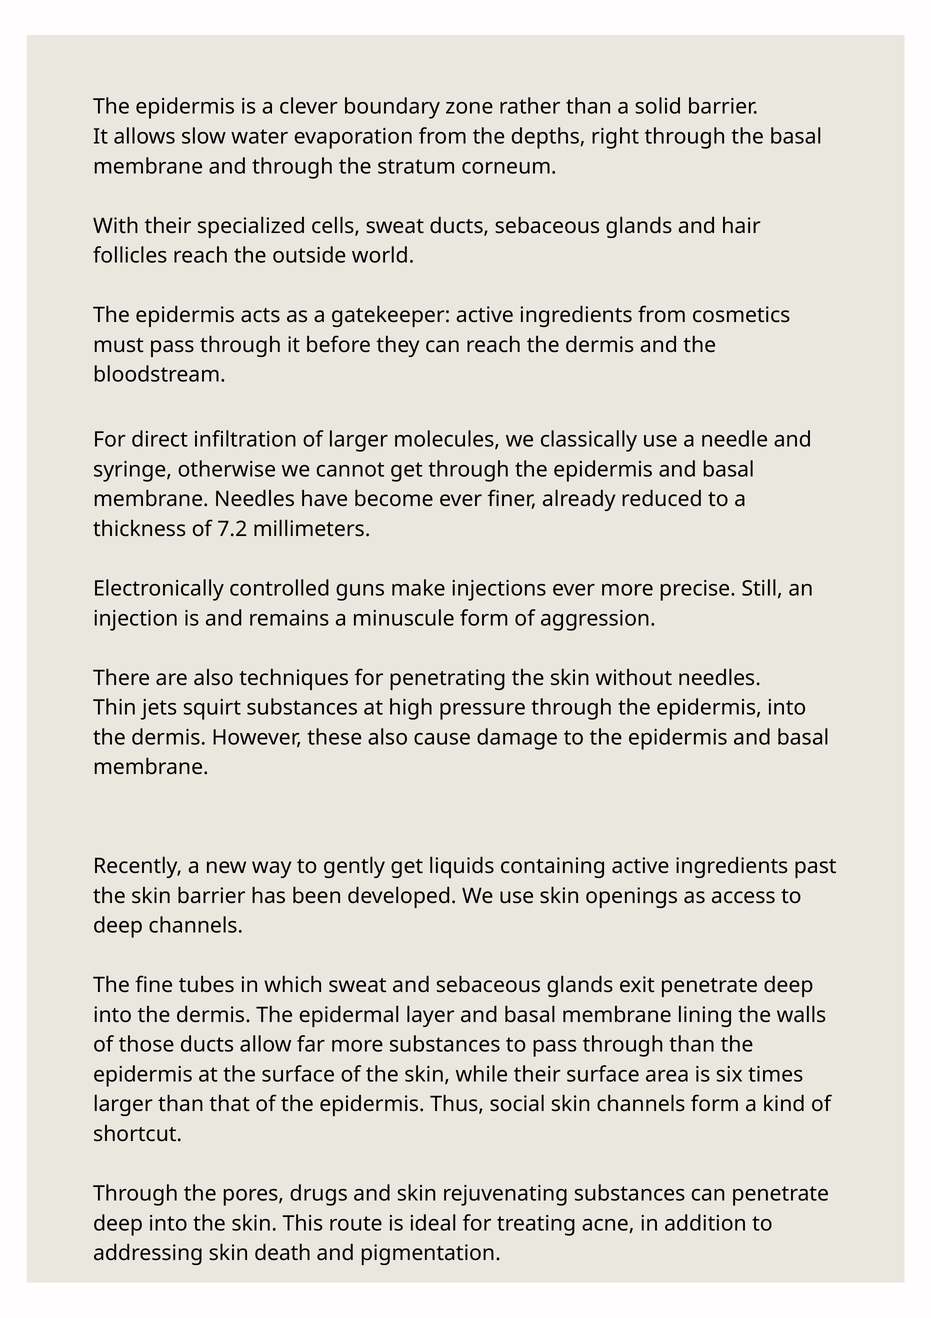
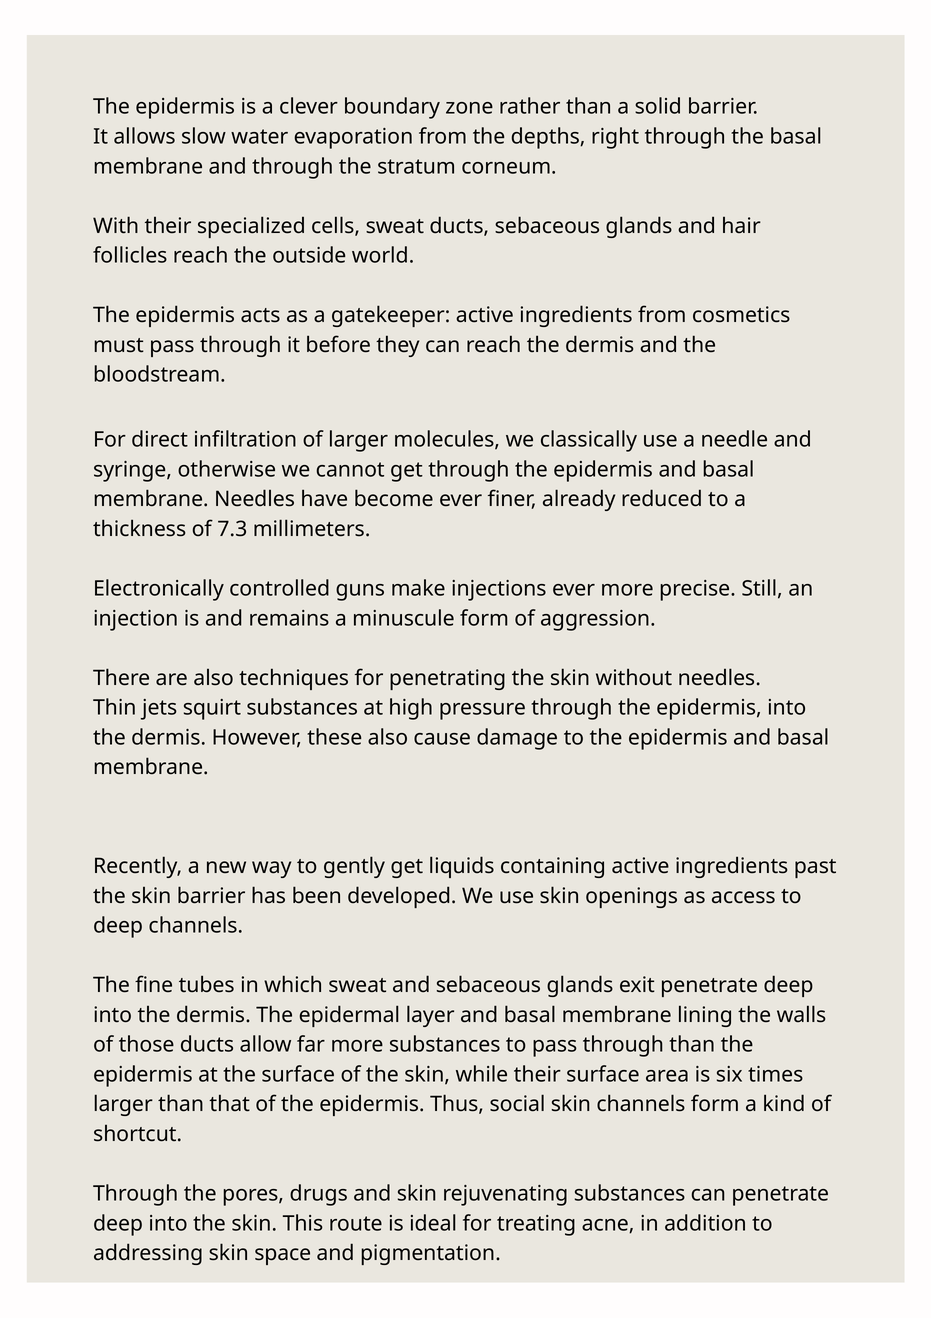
7.2: 7.2 -> 7.3 (232, 529)
death: death -> space (283, 1253)
